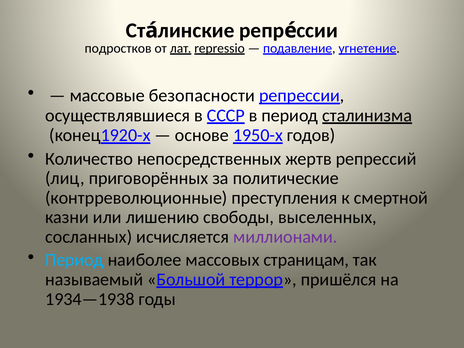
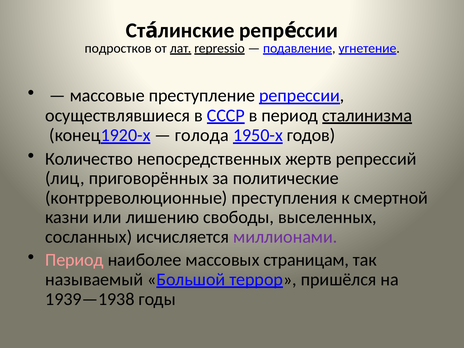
безопасности: безопасности -> преступление (202, 96)
основе: основе -> голода (202, 135)
Период colour: light blue -> pink (74, 260)
1934—1938: 1934—1938 -> 1939—1938 (90, 299)
